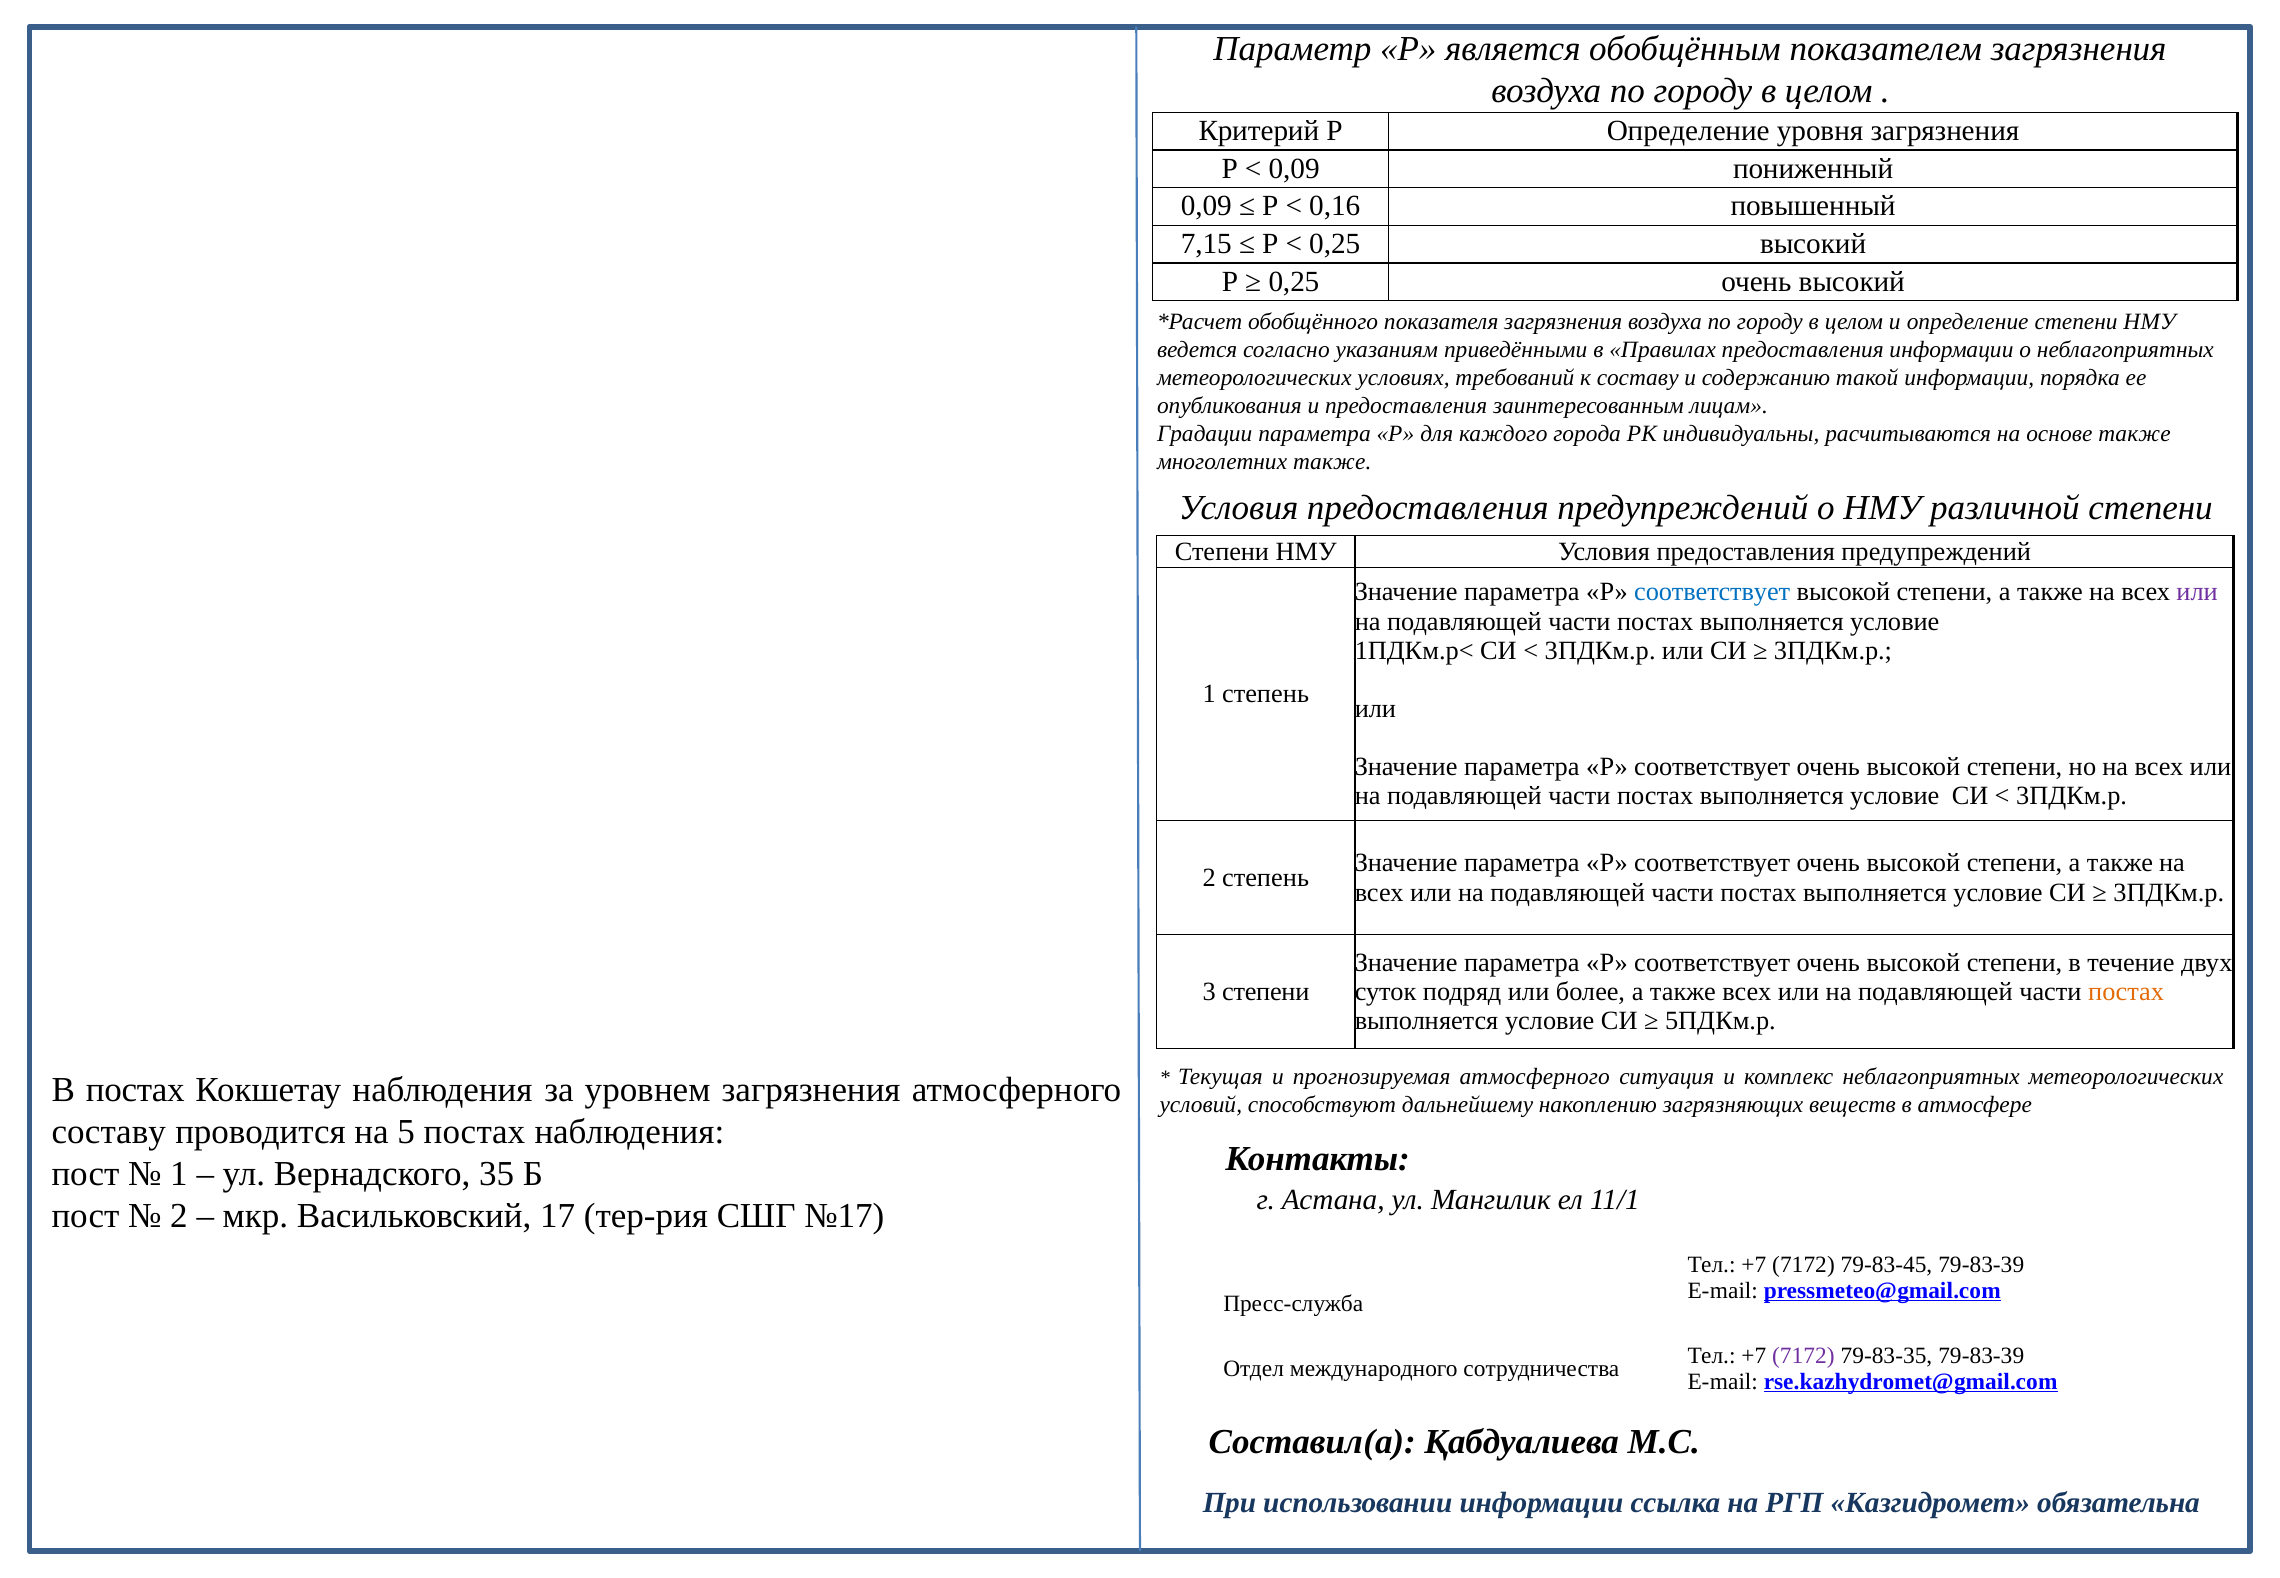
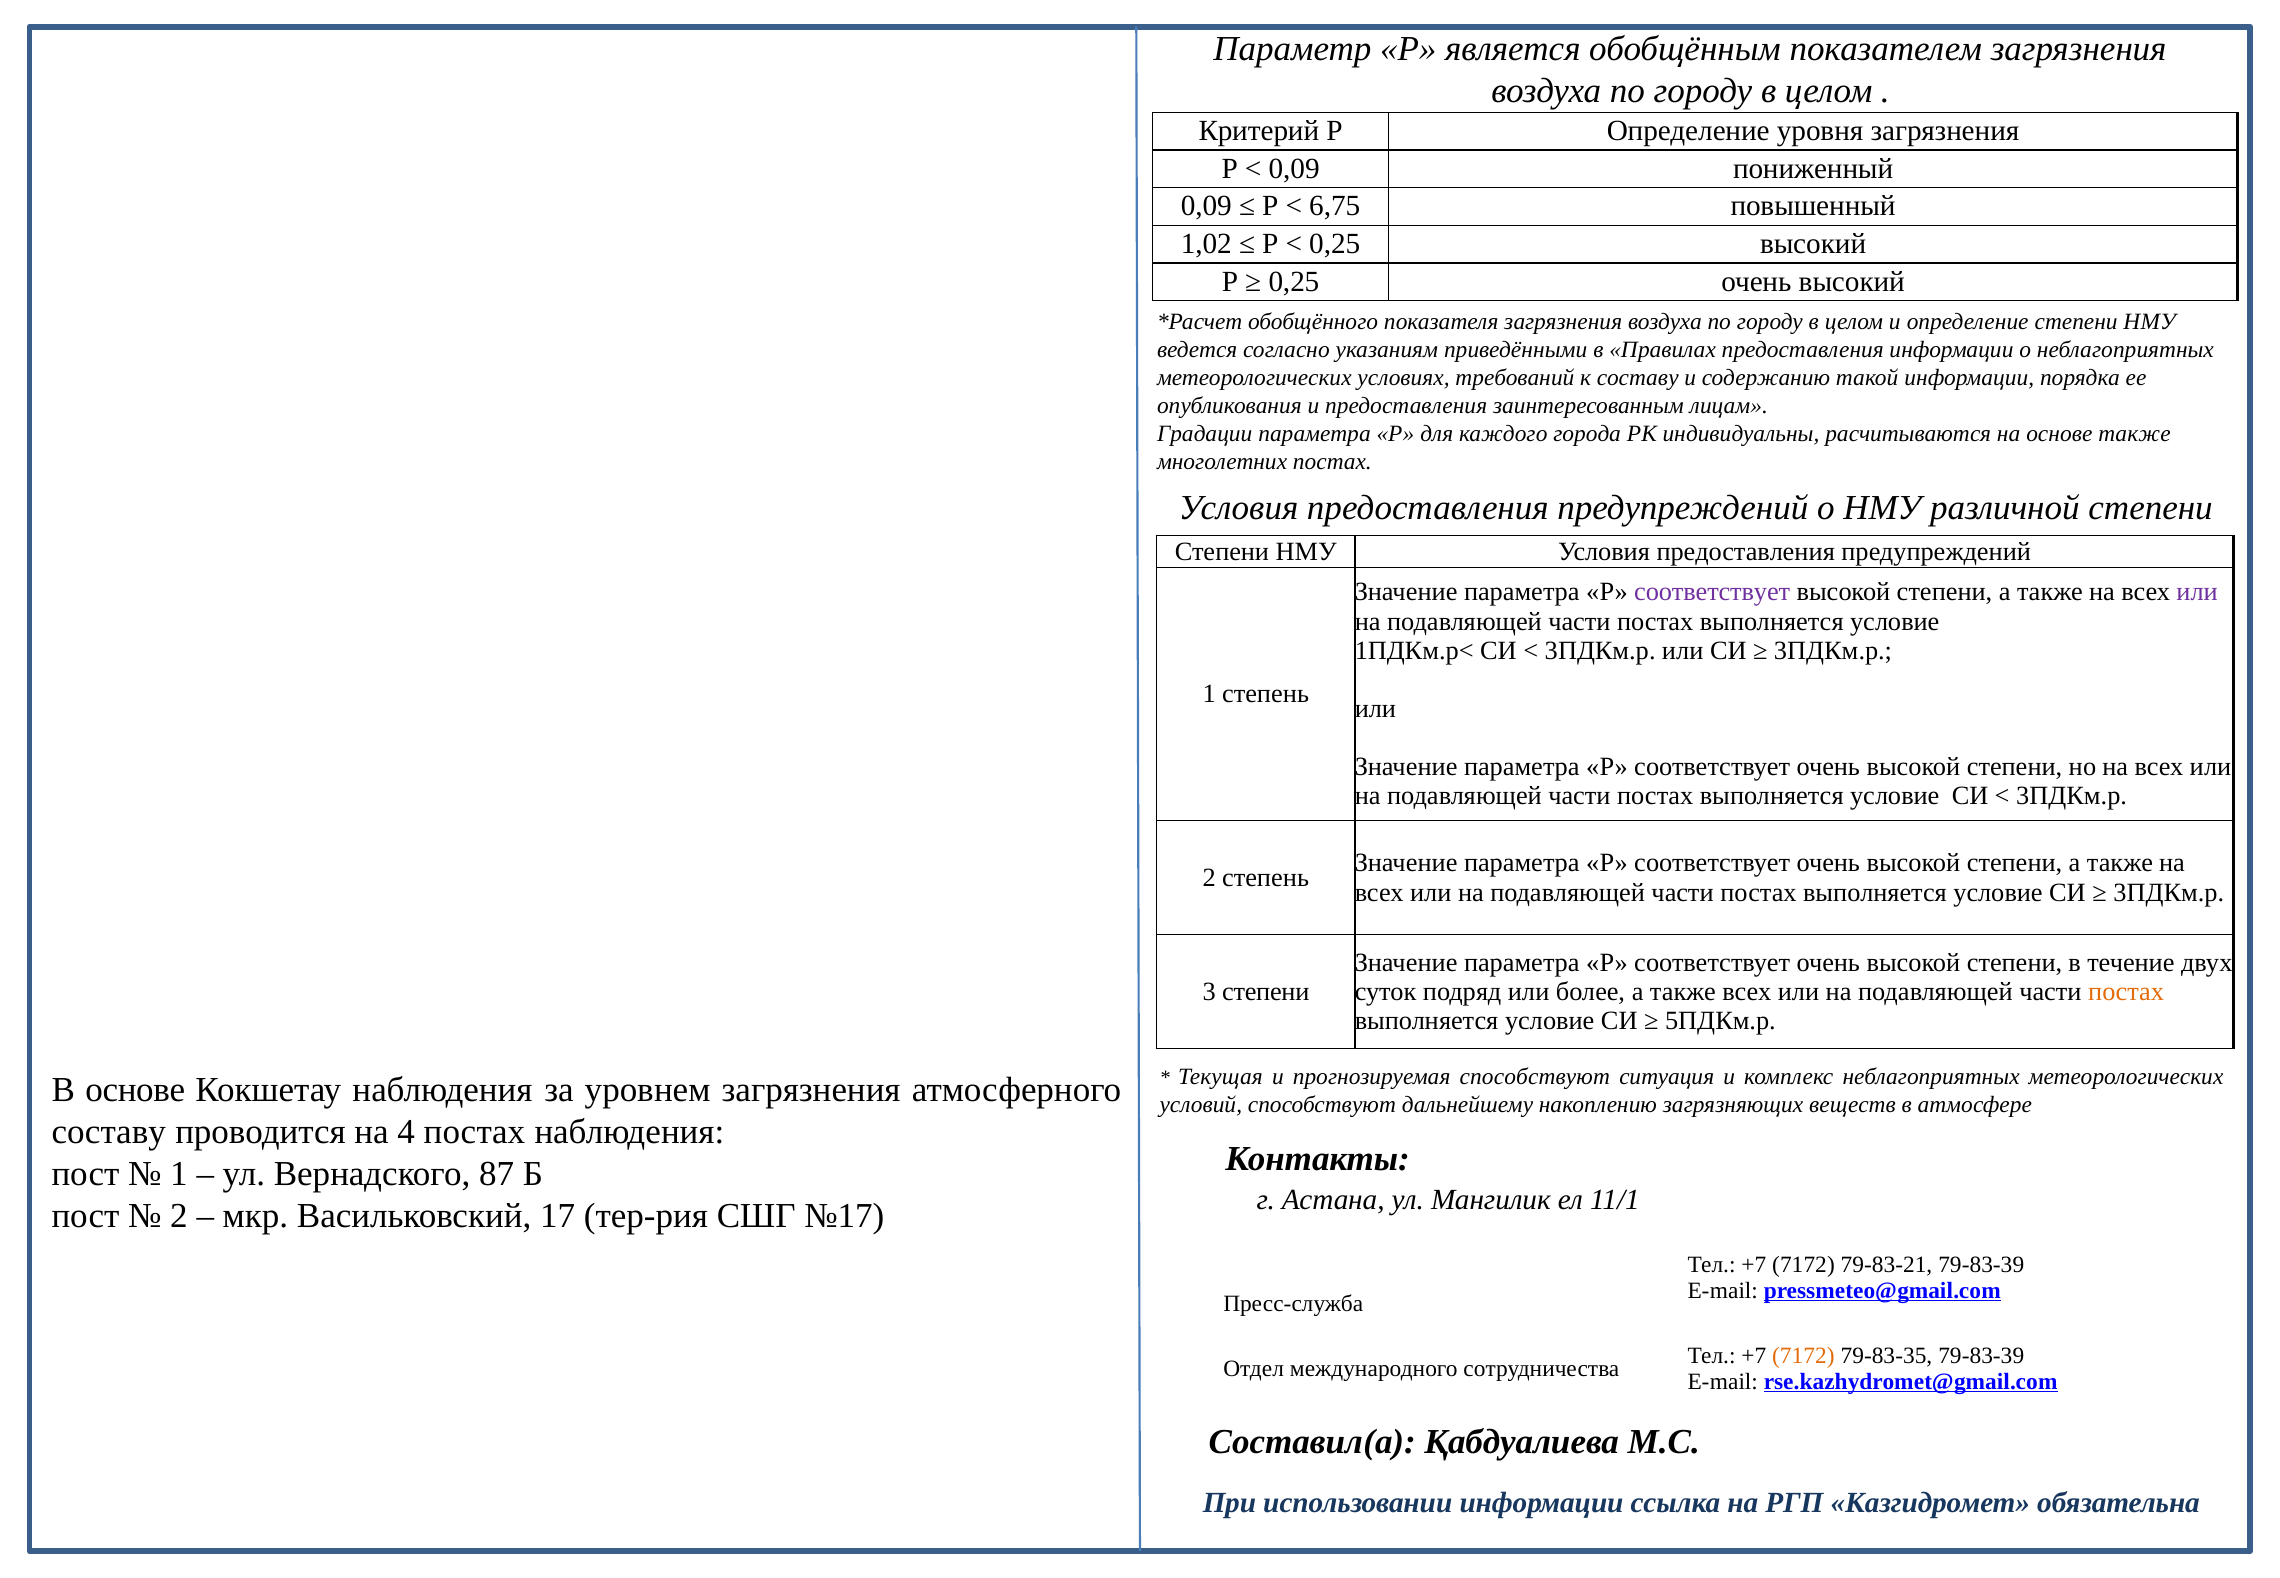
0,16: 0,16 -> 6,75 (1335, 206)
7,15: 7,15 -> 1,02 (1206, 244)
многолетних также: также -> постах (1332, 462)
соответствует colour: blue -> purple (1712, 592)
прогнозируемая атмосферного: атмосферного -> способствуют (1535, 1077)
В постах: постах -> основе (135, 1090)
5: 5 -> 4 (406, 1132)
35: 35 -> 87 (497, 1174)
79-83-45: 79-83-45 -> 79-83-21 (1886, 1265)
7172 colour: purple -> orange (1803, 1356)
